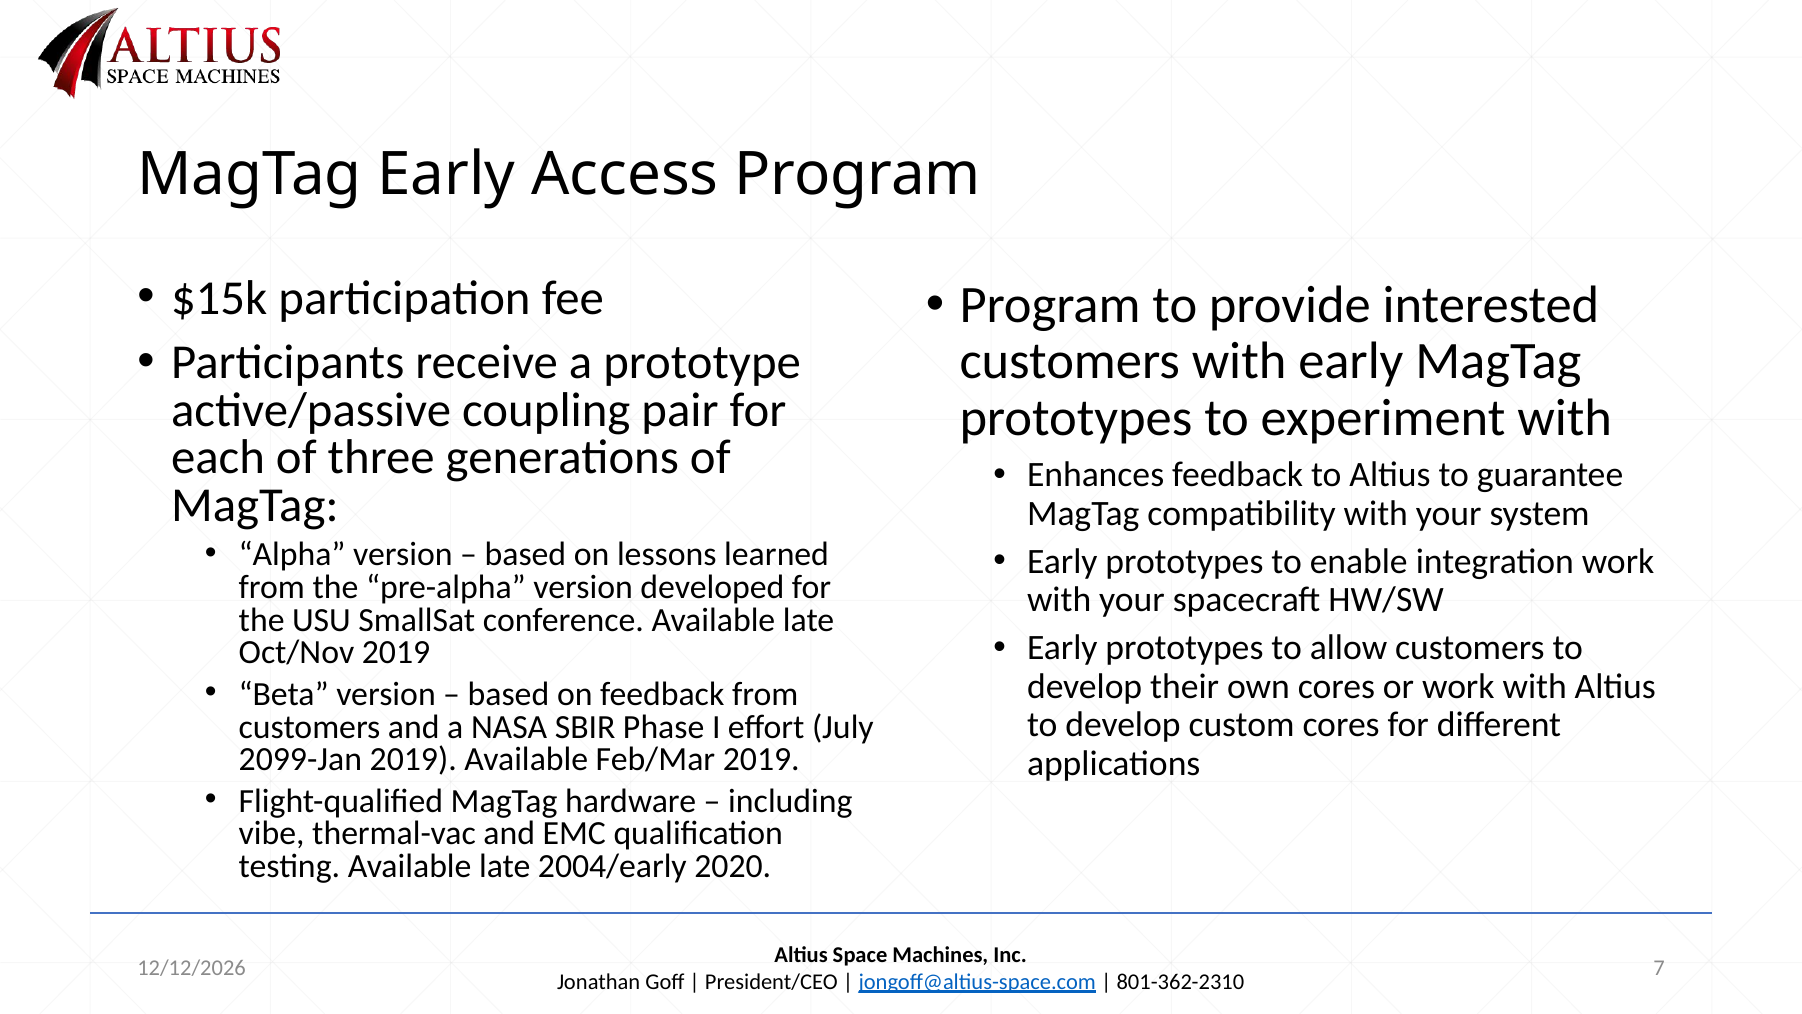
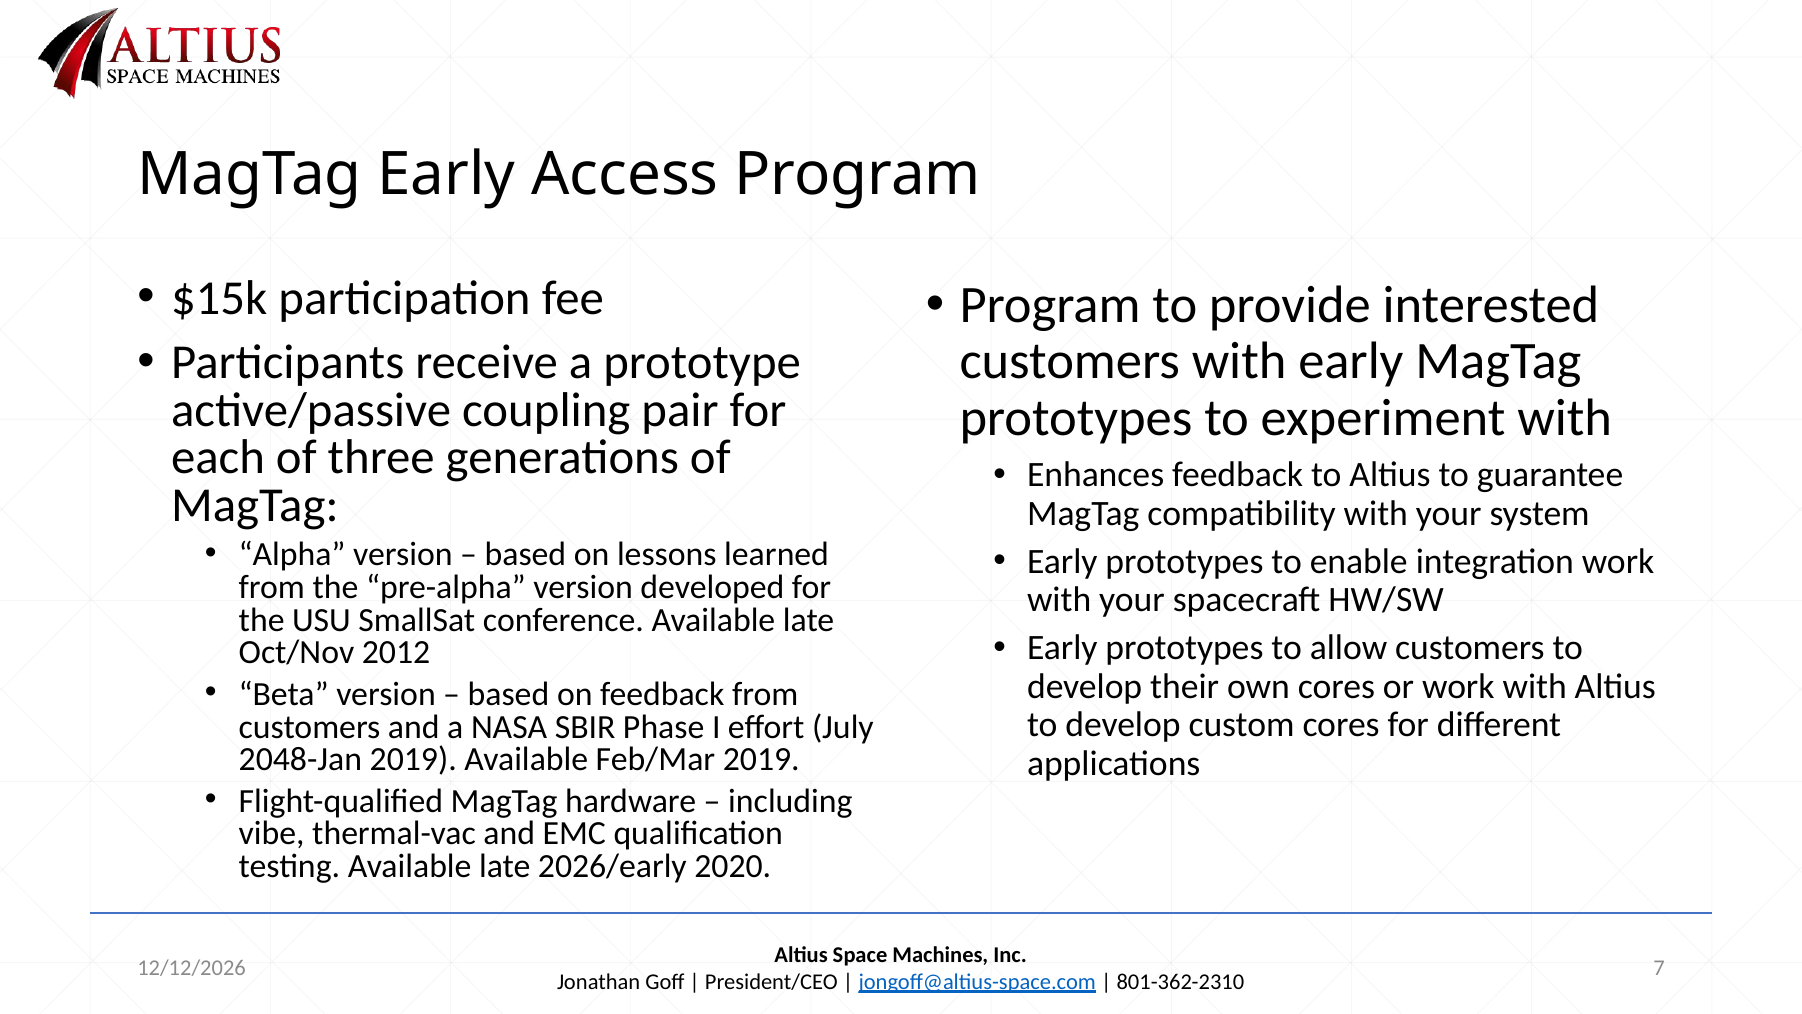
Oct/Nov 2019: 2019 -> 2012 (396, 653)
2099-Jan: 2099-Jan -> 2048-Jan (300, 759)
2004/early: 2004/early -> 2026/early (612, 866)
